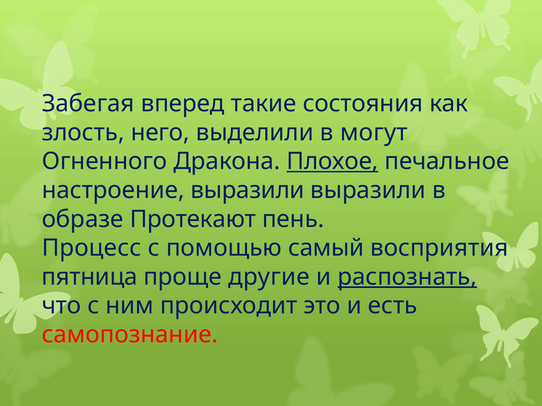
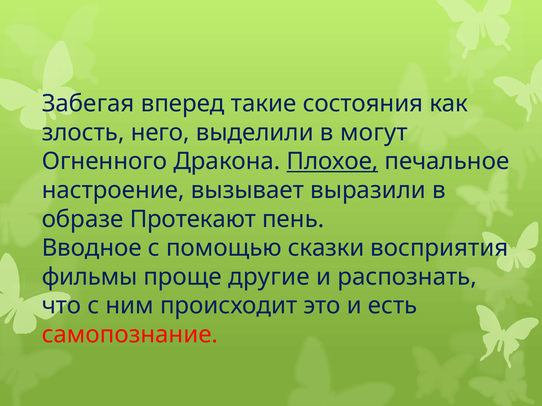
настроение выразили: выразили -> вызывает (247, 190)
Процесс: Процесс -> Вводное (92, 248)
самый: самый -> сказки (326, 248)
пятница: пятница -> фильмы (89, 277)
распознать underline: present -> none (407, 277)
